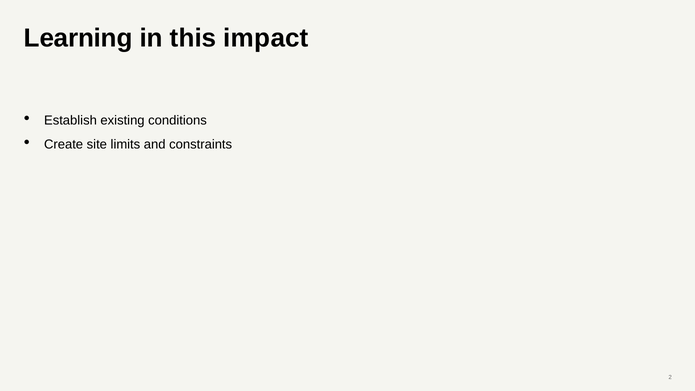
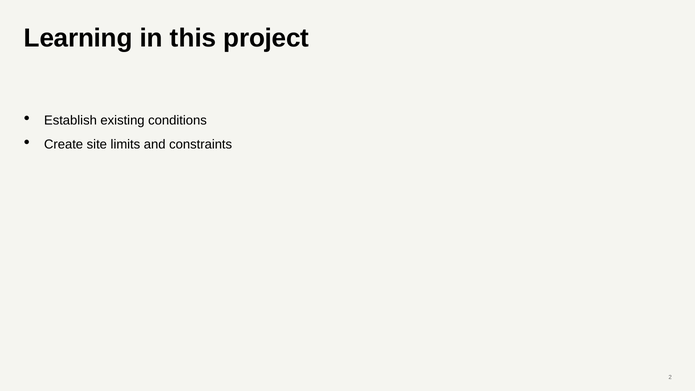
impact: impact -> project (266, 38)
